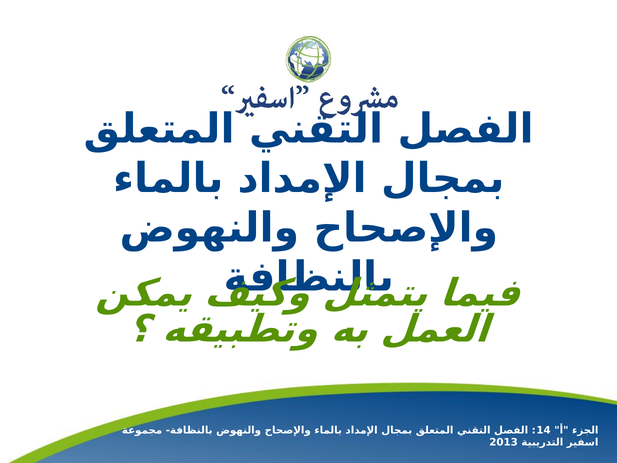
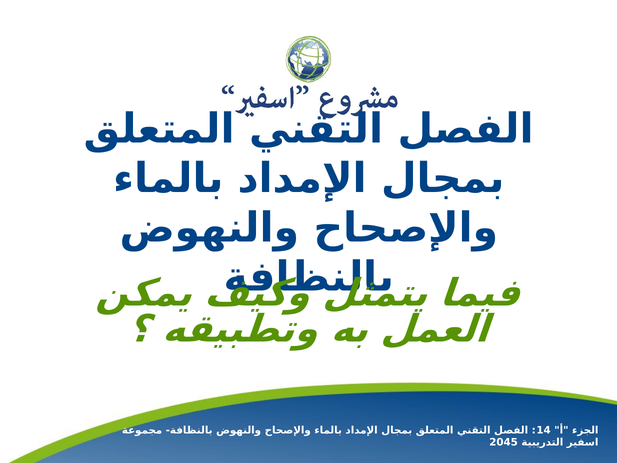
2013: 2013 -> 2045 (504, 442)
